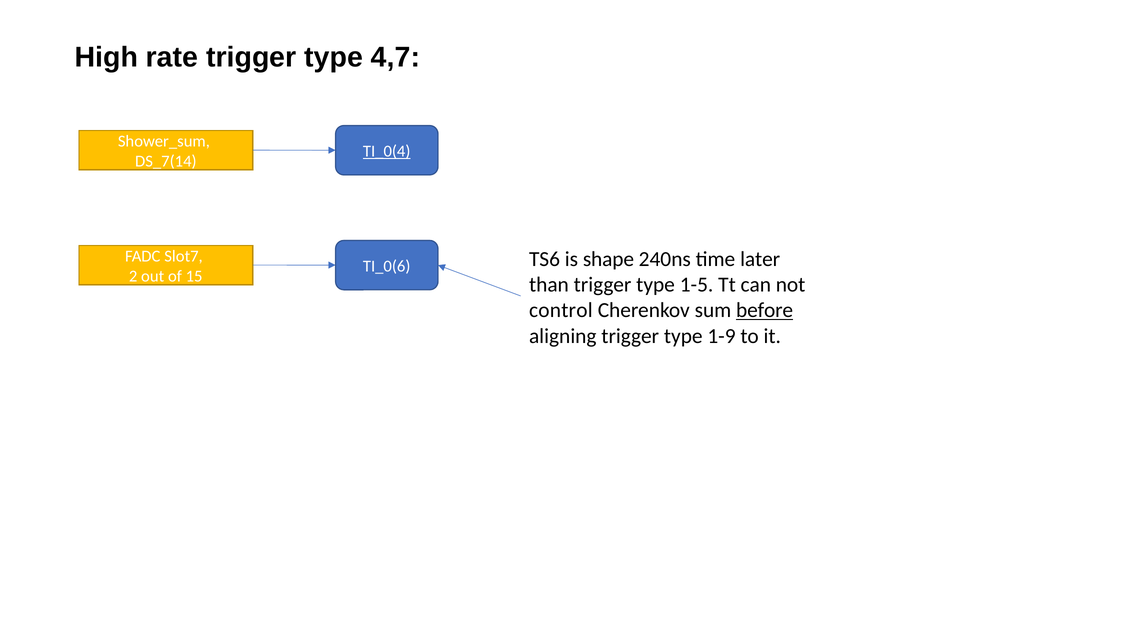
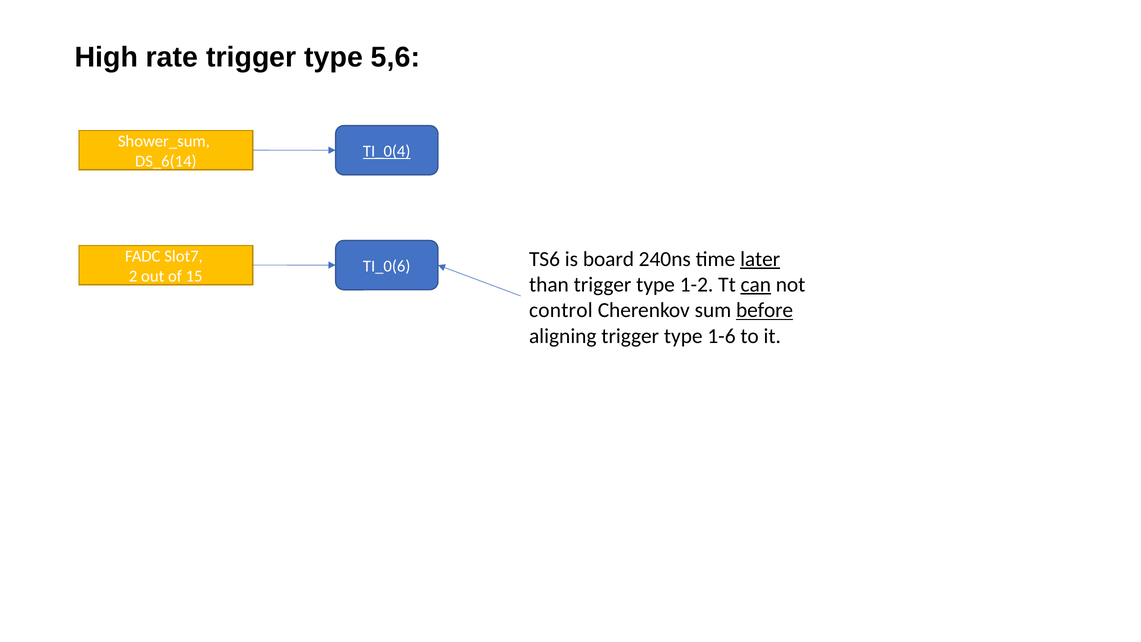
4,7: 4,7 -> 5,6 (395, 57)
DS_7(14: DS_7(14 -> DS_6(14 (166, 161)
shape: shape -> board (608, 259)
later underline: none -> present (760, 259)
1-5: 1-5 -> 1-2 (697, 285)
can underline: none -> present (756, 285)
1-9: 1-9 -> 1-6 (721, 336)
